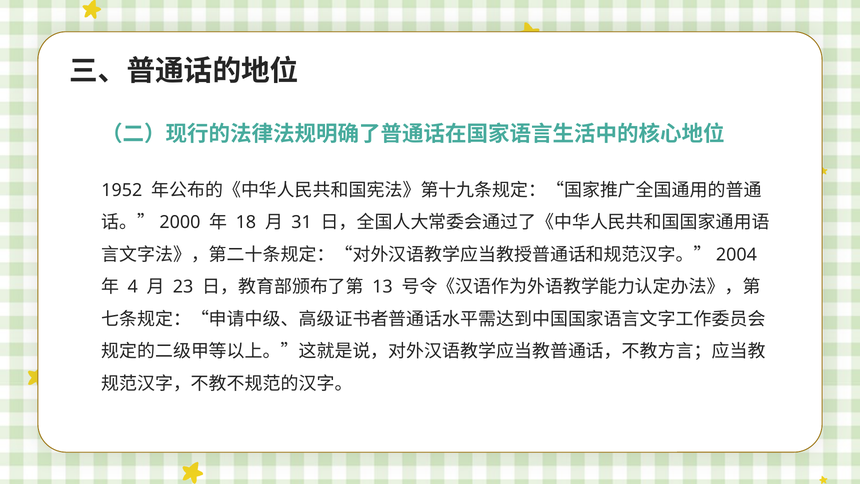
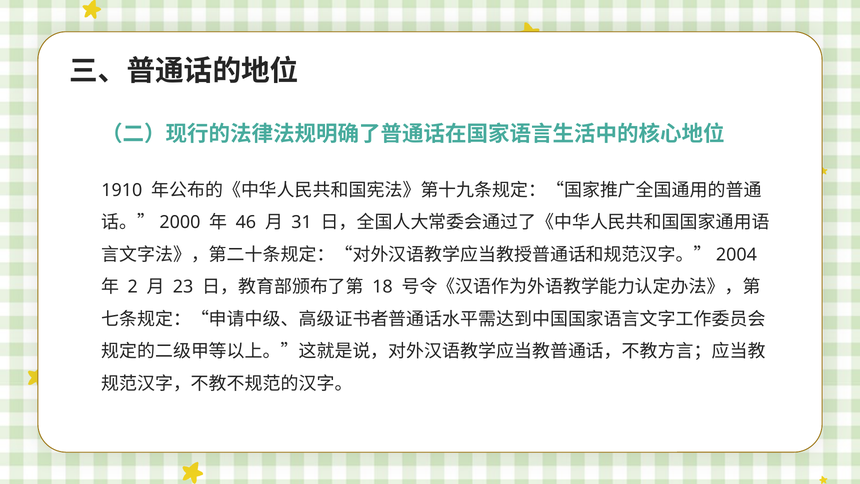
1952: 1952 -> 1910 (122, 190)
18: 18 -> 46 (246, 222)
4: 4 -> 2 (133, 287)
13: 13 -> 18 (382, 287)
